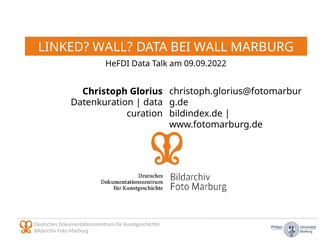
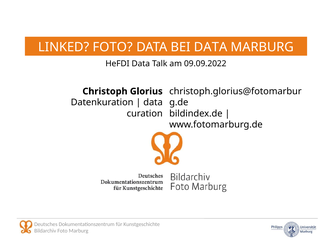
LINKED WALL: WALL -> FOTO (113, 47)
BEI WALL: WALL -> DATA (211, 47)
